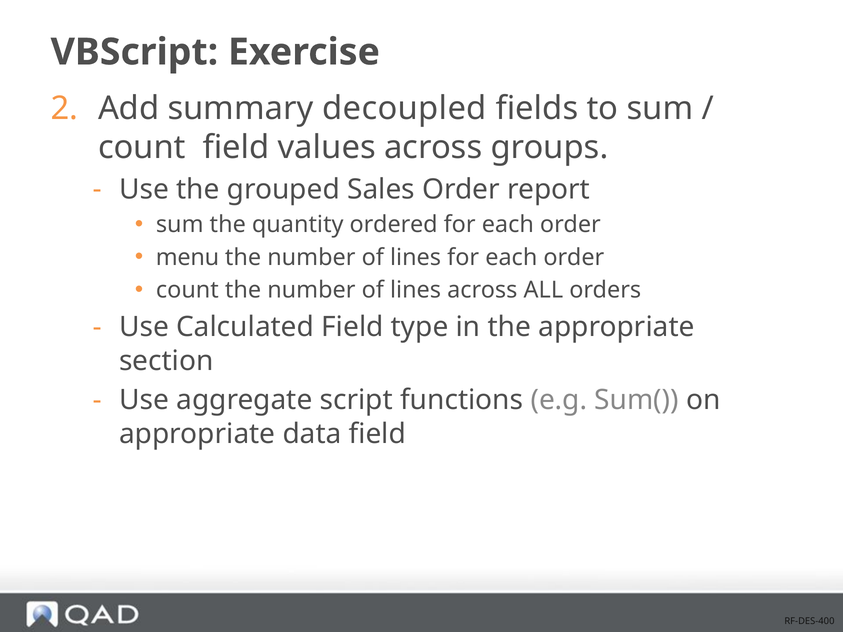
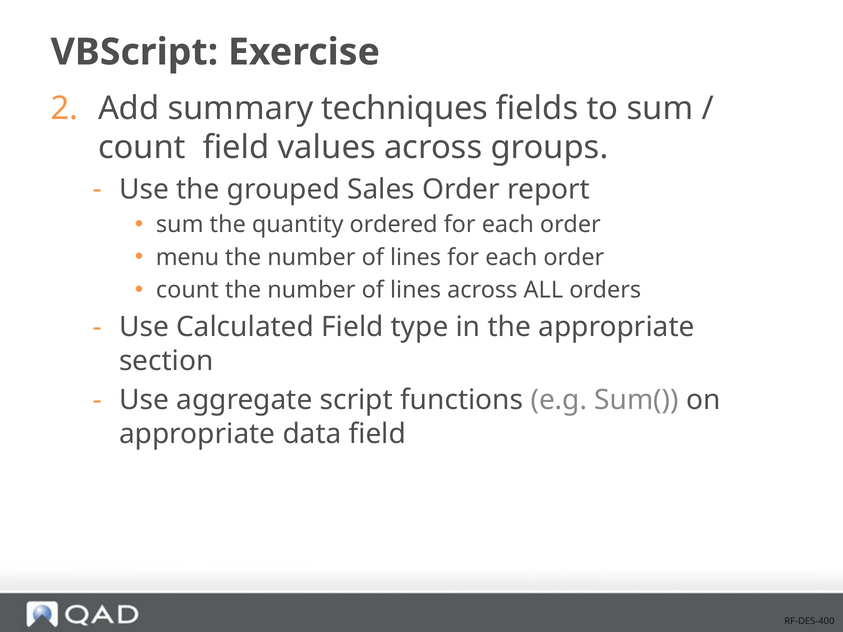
decoupled: decoupled -> techniques (405, 108)
